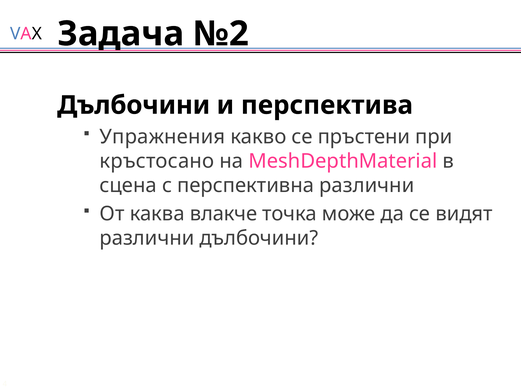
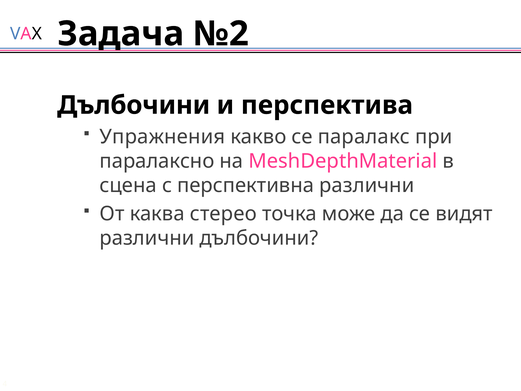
пръстени: пръстени -> паралакс (364, 137)
кръстосано: кръстосано -> паралаксно (157, 161)
влакче: влакче -> стерео (223, 214)
